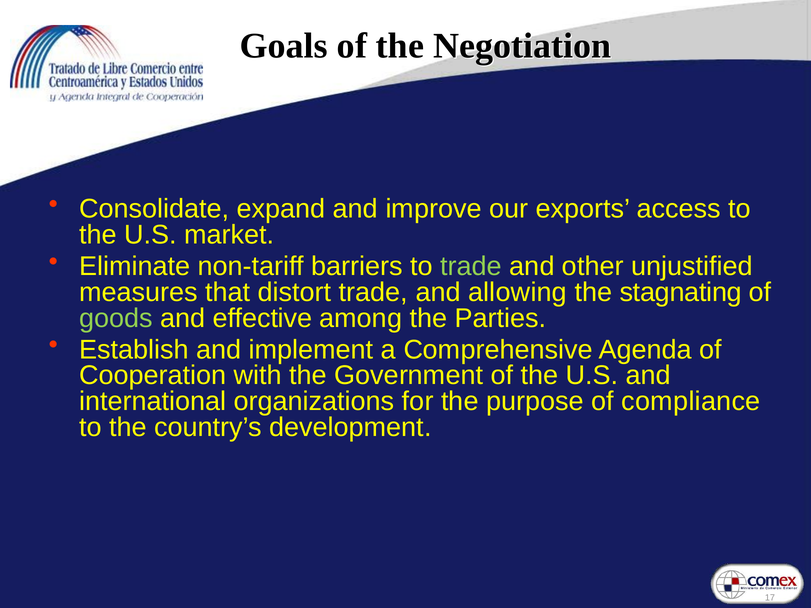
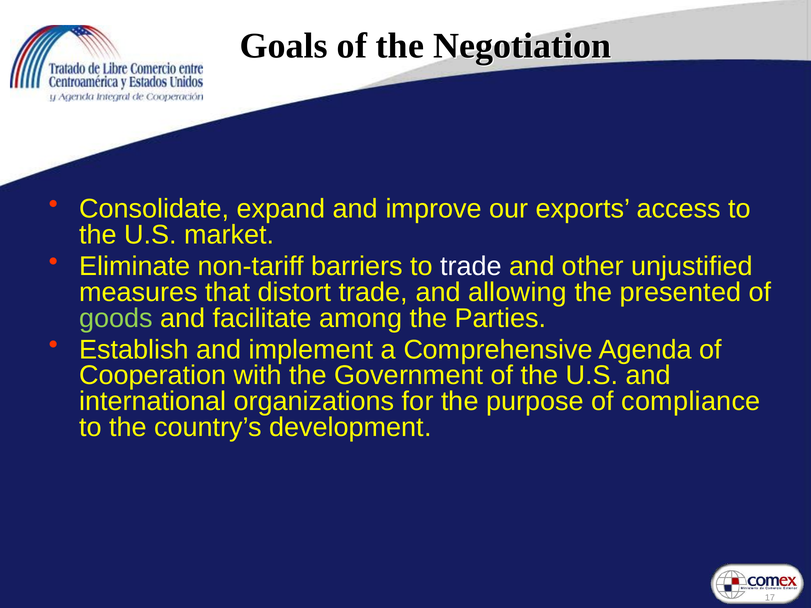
trade colour: light green -> white (471, 266)
stagnating: stagnating -> presented (681, 292)
effective: effective -> facilitate (262, 318)
